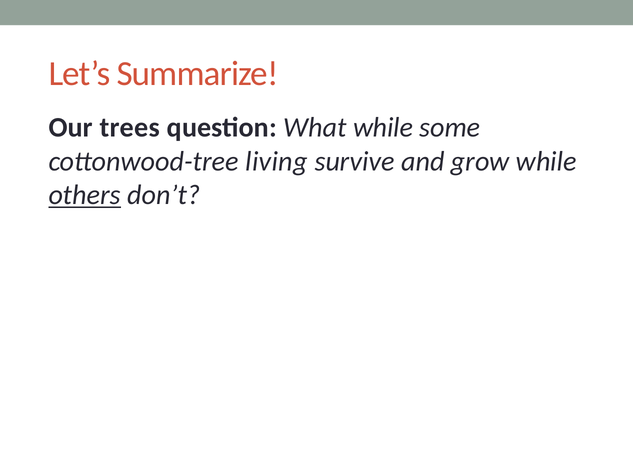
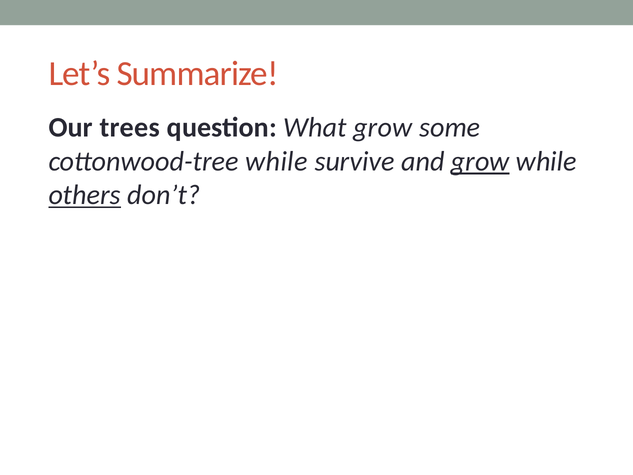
What while: while -> grow (383, 128)
cottonwood-tree living: living -> while (276, 161)
grow underline: none -> present (480, 161)
